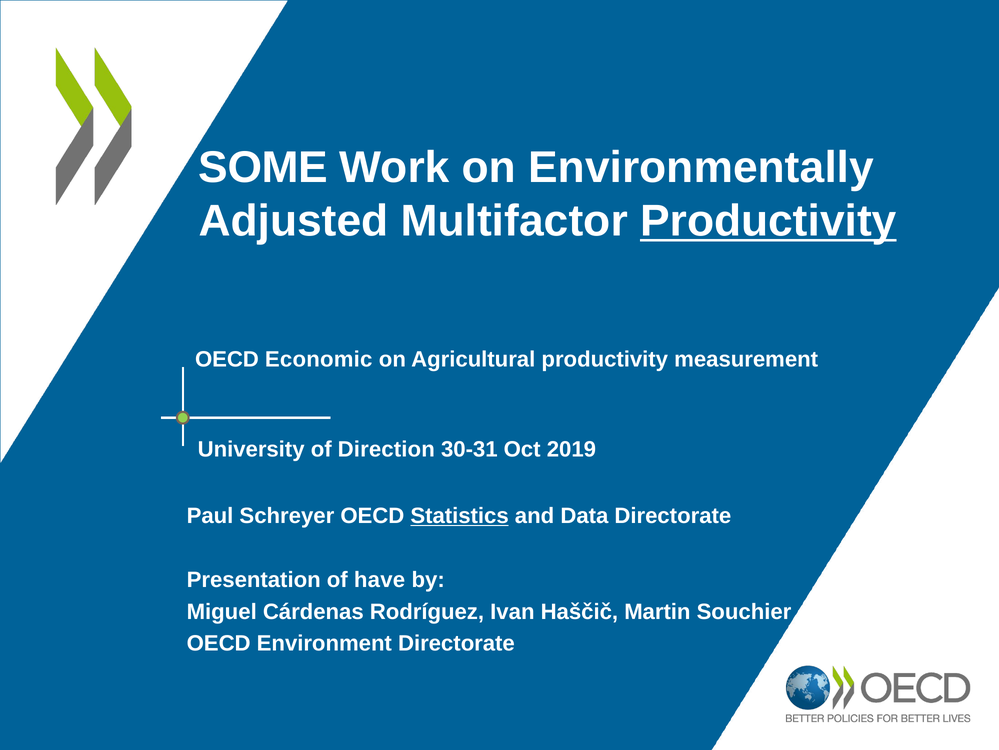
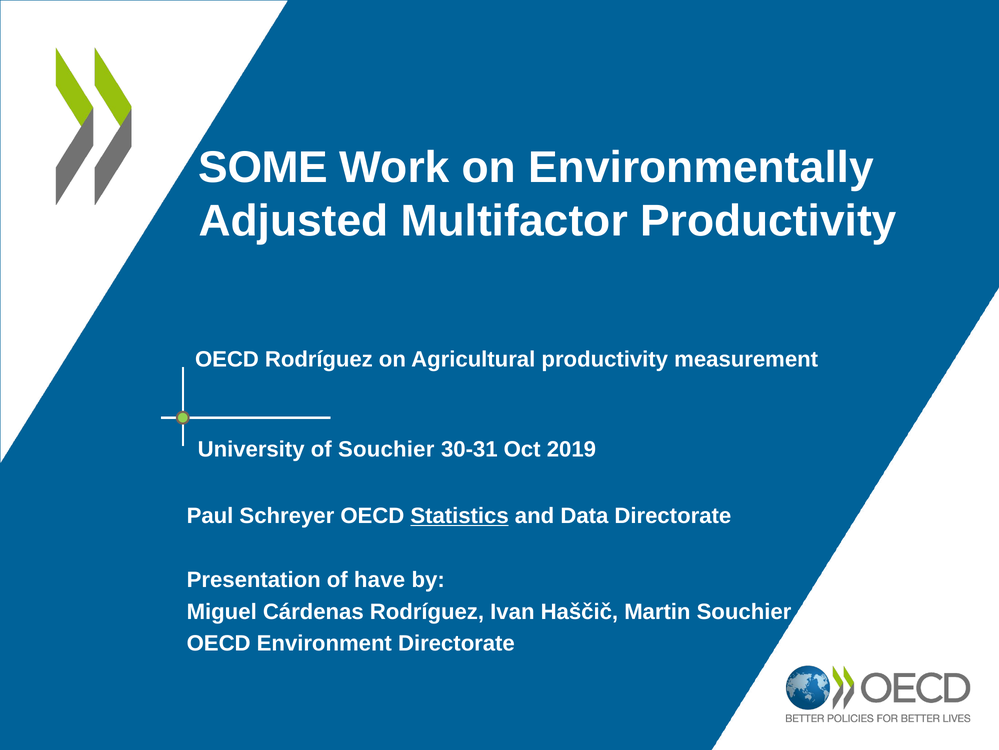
Productivity underline: present -> none (768, 221)
OECD Economic: Economic -> Rodríguez (319, 359)
of Direction: Direction -> Souchier (386, 449)
